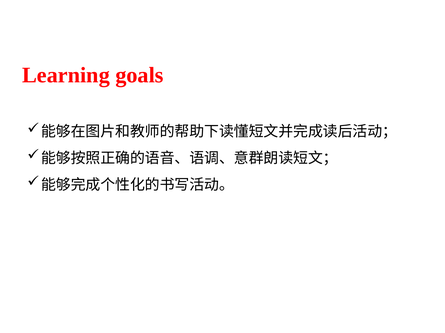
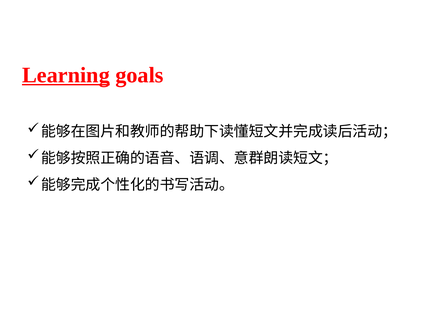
Learning underline: none -> present (66, 75)
